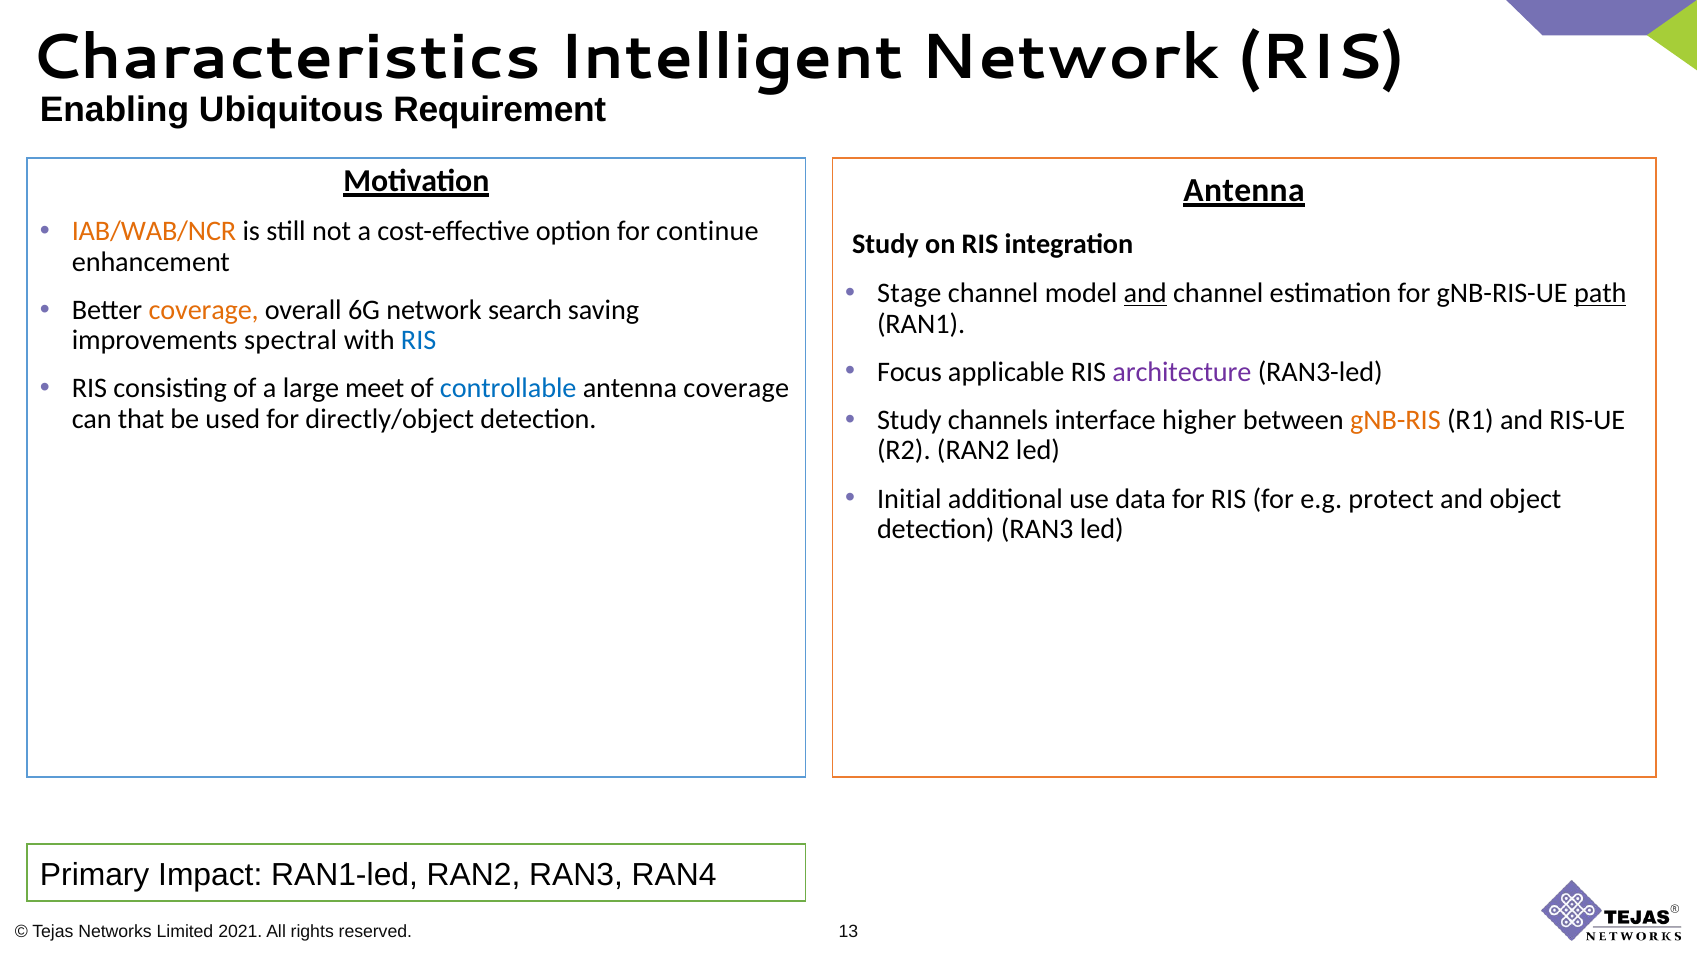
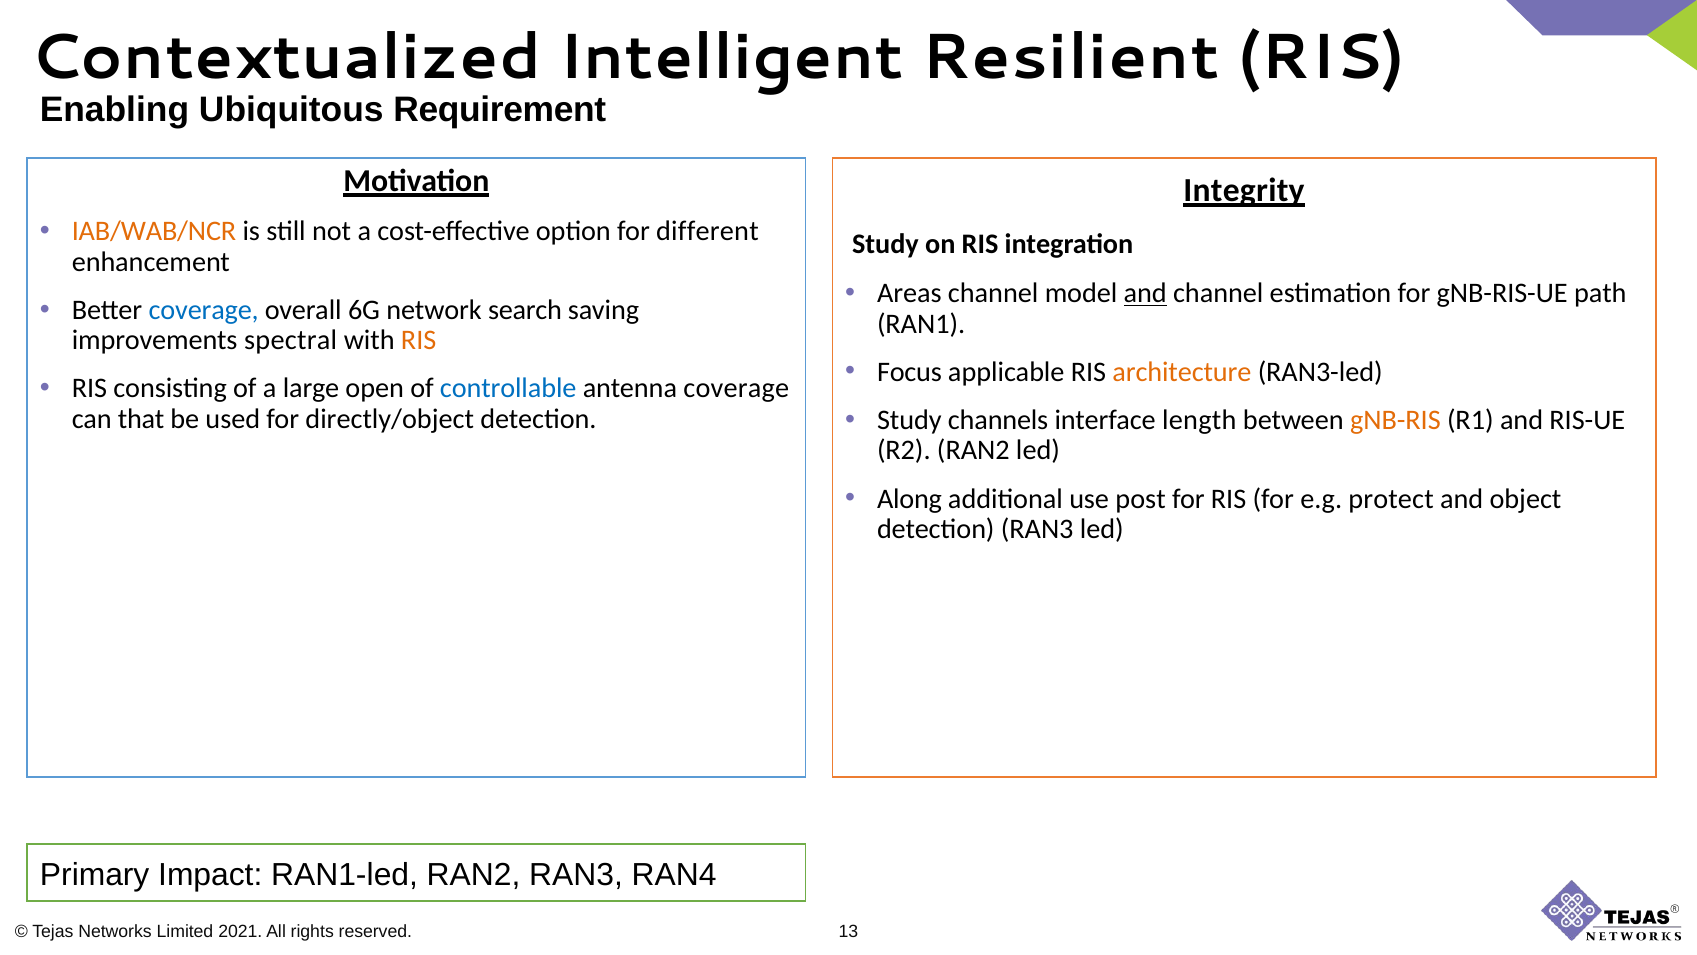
Characteristics: Characteristics -> Contextualized (286, 57)
Intelligent Network: Network -> Resilient (1070, 57)
Antenna: Antenna -> Integrity (1244, 190)
continue: continue -> different (707, 231)
Stage: Stage -> Areas (909, 293)
path underline: present -> none (1600, 293)
coverage colour: orange -> blue (204, 310)
RIS colour: blue -> orange (419, 340)
architecture colour: purple -> orange (1182, 372)
meet: meet -> open (375, 388)
higher: higher -> length (1199, 420)
Initial: Initial -> Along (909, 498)
data: data -> post (1141, 498)
